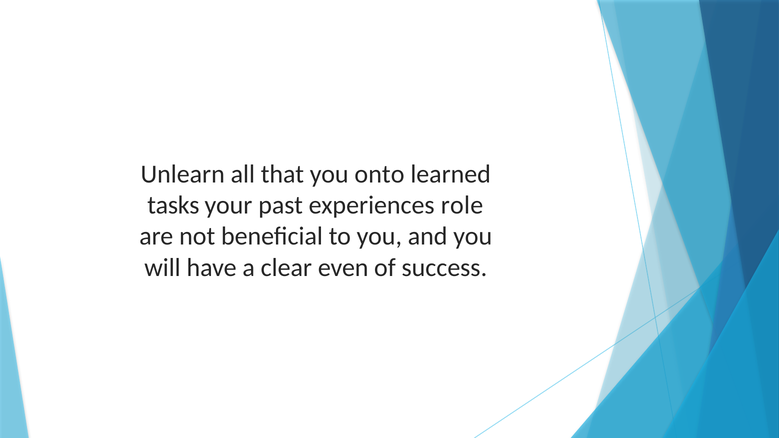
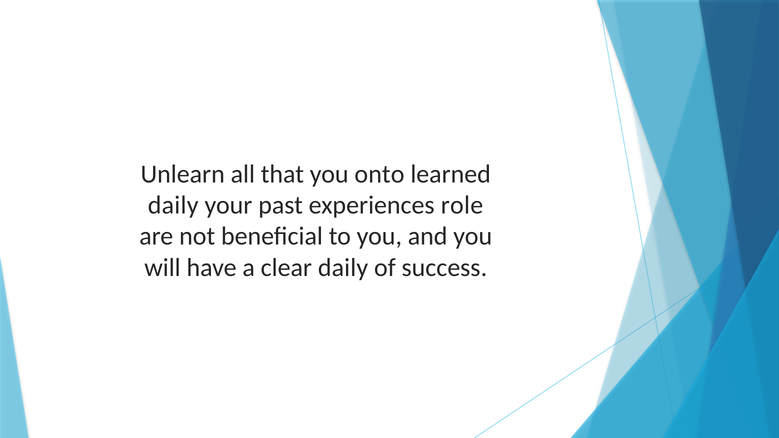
tasks: tasks -> daily (173, 205)
clear even: even -> daily (343, 268)
